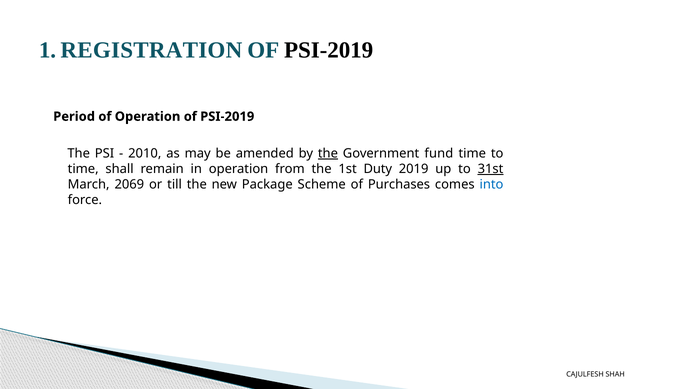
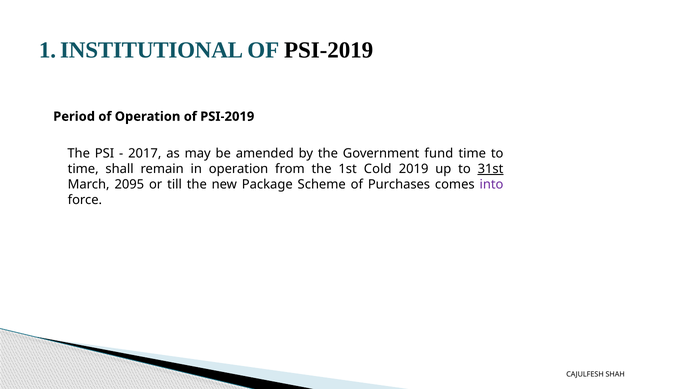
REGISTRATION: REGISTRATION -> INSTITUTIONAL (152, 50)
2010: 2010 -> 2017 (145, 154)
the underline: present -> none (328, 154)
Duty: Duty -> Cold (378, 169)
2069: 2069 -> 2095 (129, 185)
into colour: blue -> purple (492, 185)
